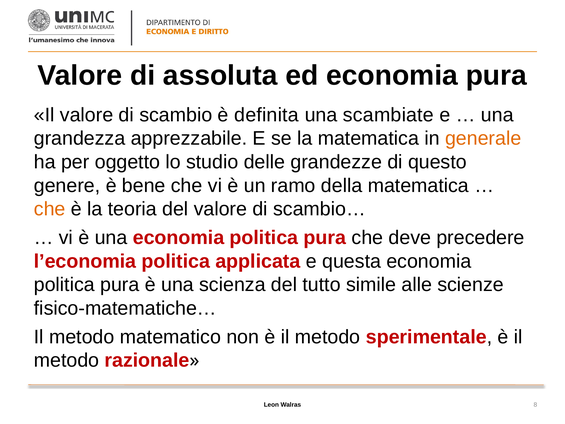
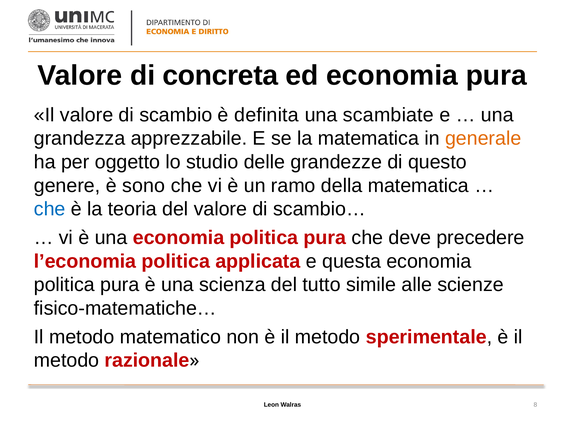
assoluta: assoluta -> concreta (220, 75)
bene: bene -> sono (144, 185)
che colour: orange -> blue (50, 209)
